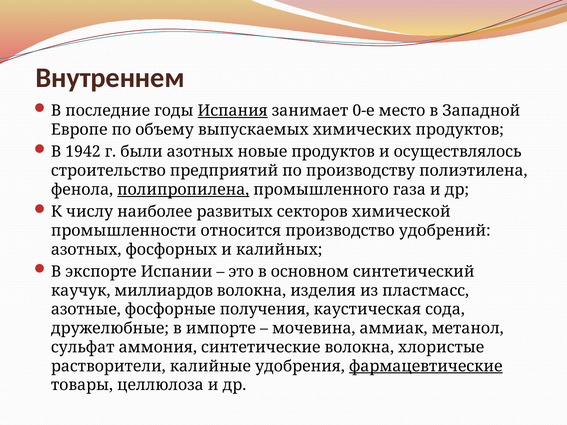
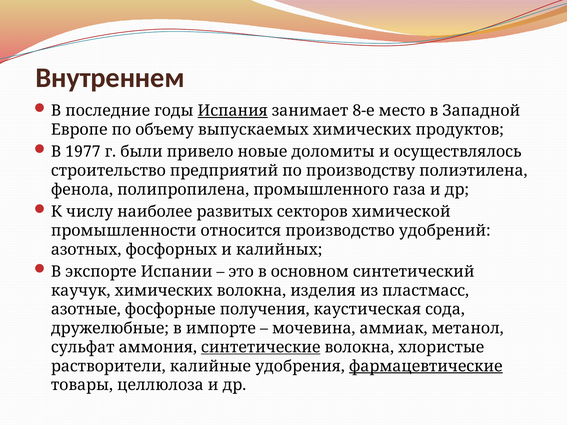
0-е: 0-е -> 8-е (364, 111)
1942: 1942 -> 1977 (83, 152)
были азотных: азотных -> привело (200, 152)
новые продуктов: продуктов -> доломиты (333, 152)
полипропилена underline: present -> none (183, 190)
каучук миллиардов: миллиардов -> химических (164, 291)
синтетические underline: none -> present (261, 347)
